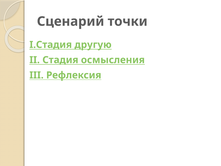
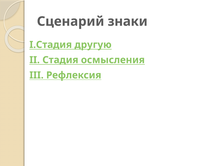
точки: точки -> знаки (128, 21)
